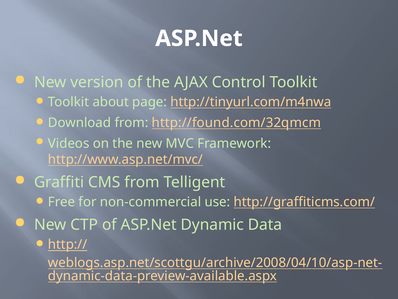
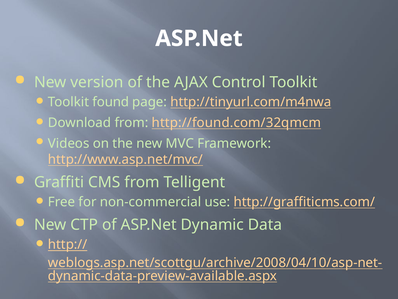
about: about -> found (111, 102)
